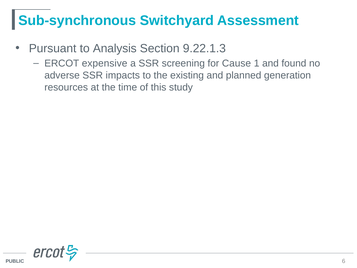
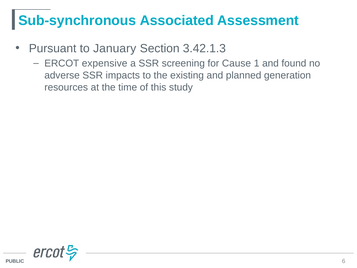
Switchyard: Switchyard -> Associated (177, 21)
Analysis: Analysis -> January (115, 48)
9.22.1.3: 9.22.1.3 -> 3.42.1.3 (204, 48)
